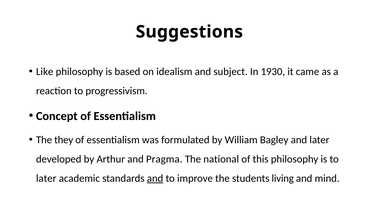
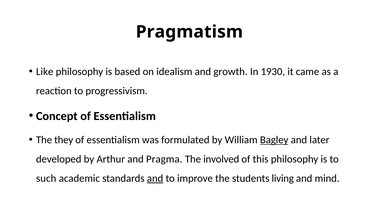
Suggestions: Suggestions -> Pragmatism (189, 32)
subject: subject -> growth (231, 72)
Bagley underline: none -> present (274, 140)
national: national -> involved (221, 159)
later: later -> such (46, 178)
